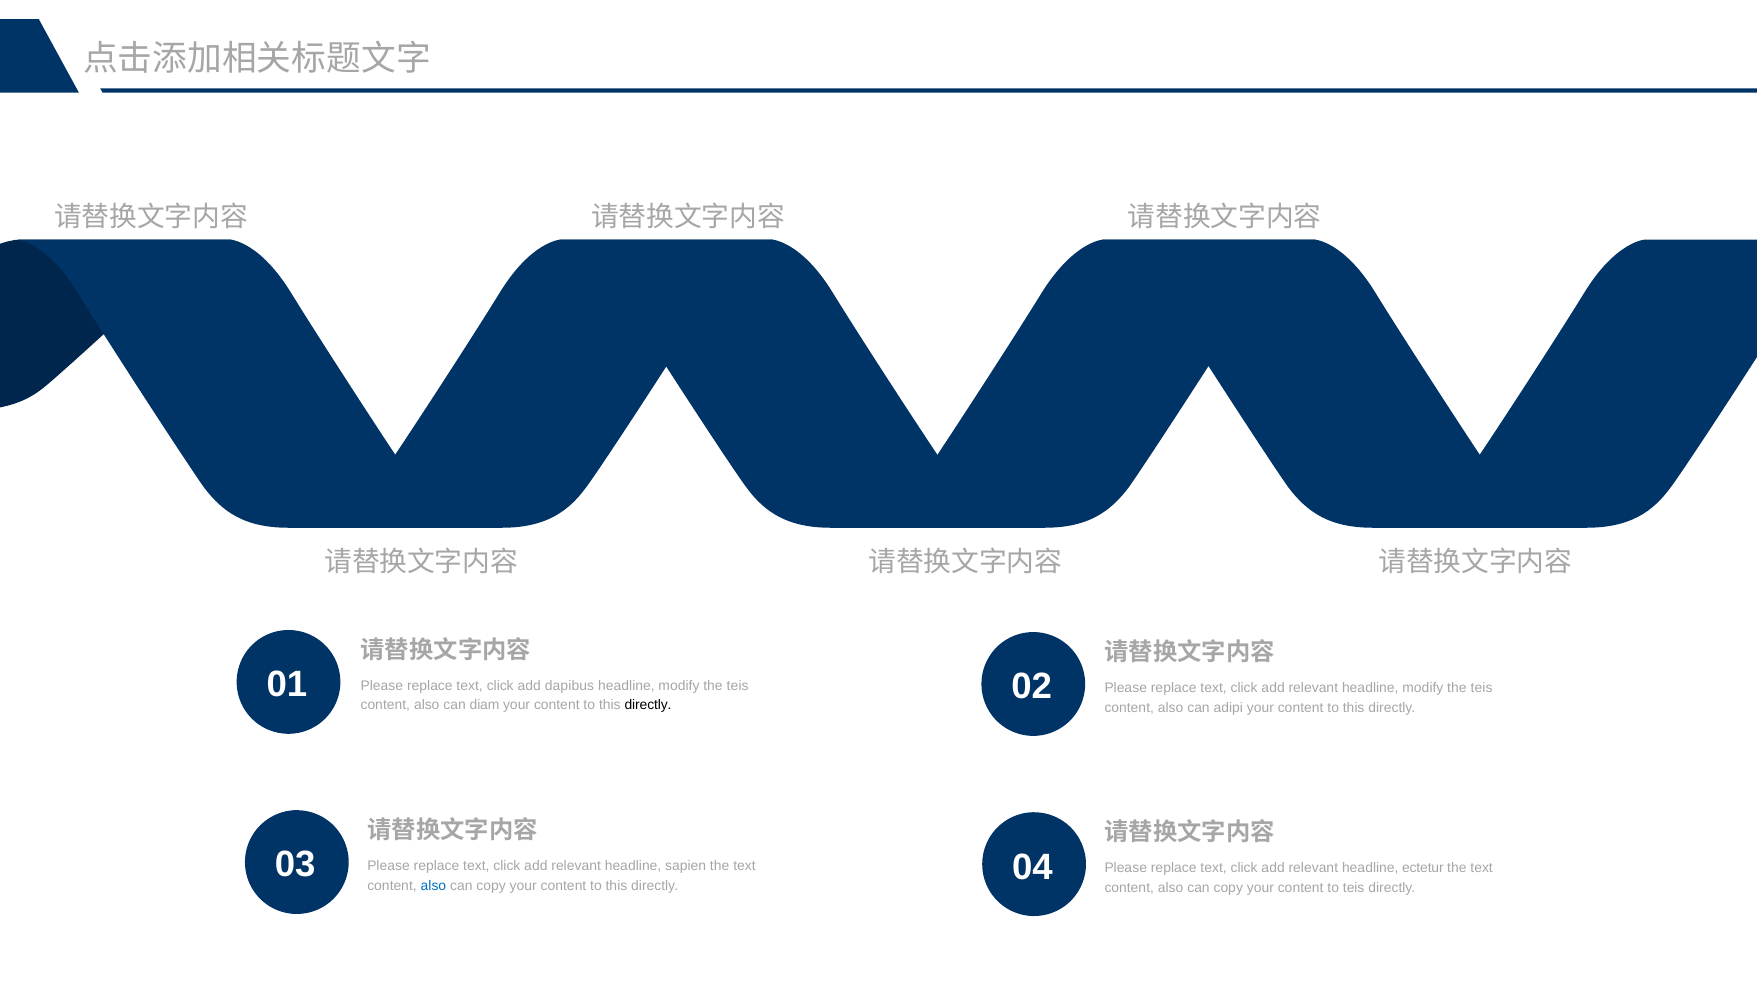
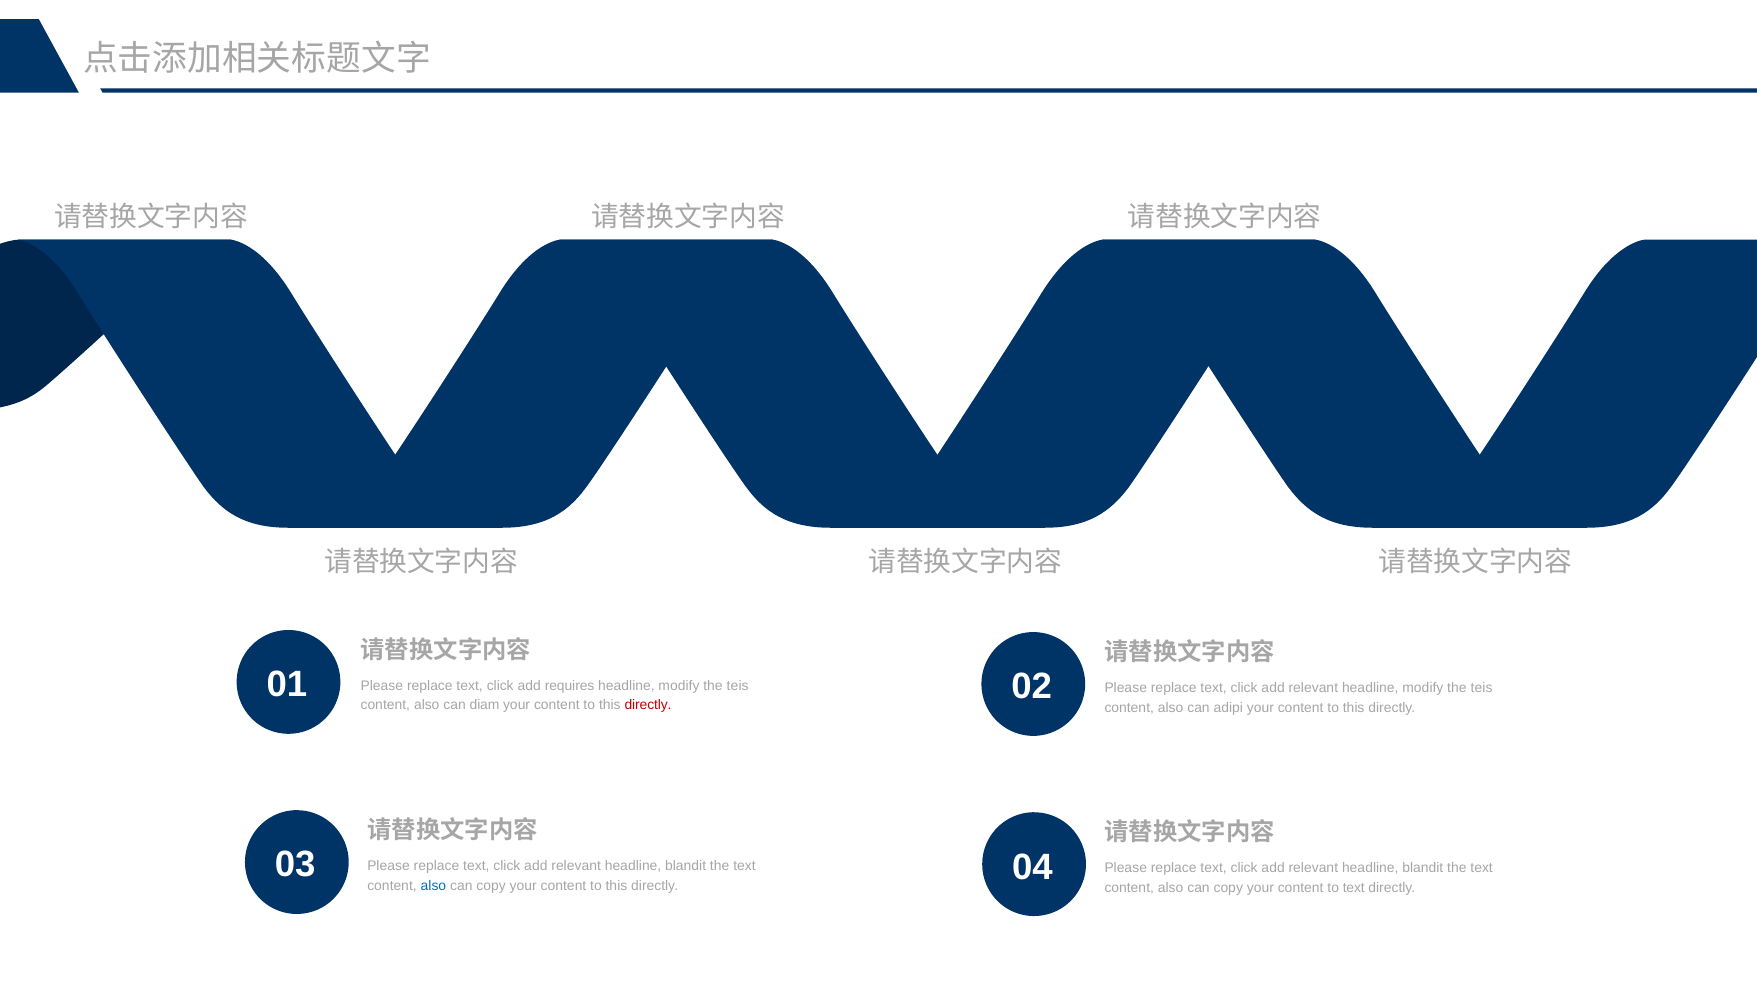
dapibus: dapibus -> requires (570, 686)
directly colour: black -> red (648, 706)
sapien: sapien -> blandit (686, 866)
ectetur: ectetur -> blandit (1423, 868)
to teis: teis -> text (1354, 888)
